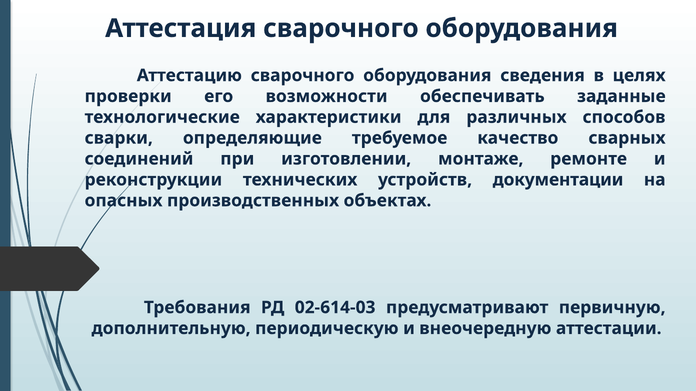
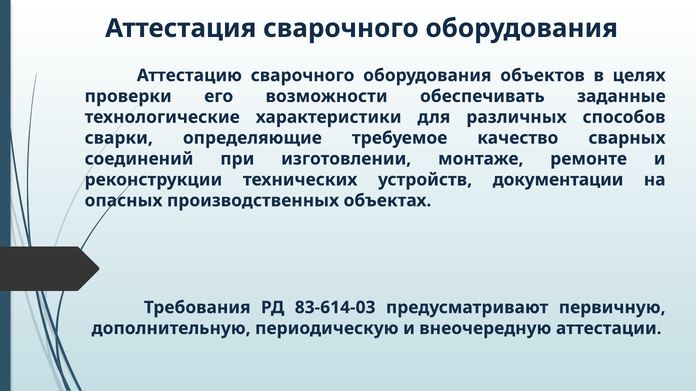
сведения: сведения -> объектов (543, 76)
02-614-03: 02-614-03 -> 83-614-03 (335, 308)
